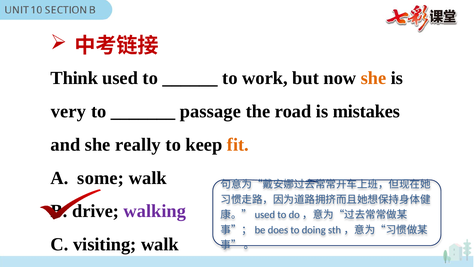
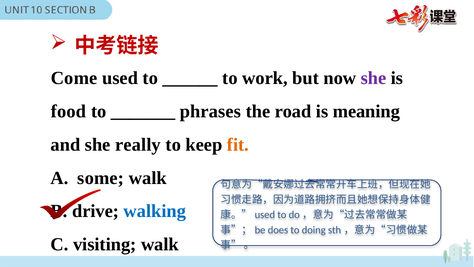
Think: Think -> Come (74, 78)
she colour: orange -> purple (374, 78)
very: very -> food (68, 111)
passage: passage -> phrases (210, 111)
mistakes: mistakes -> meaning (366, 111)
walking colour: purple -> blue (155, 211)
